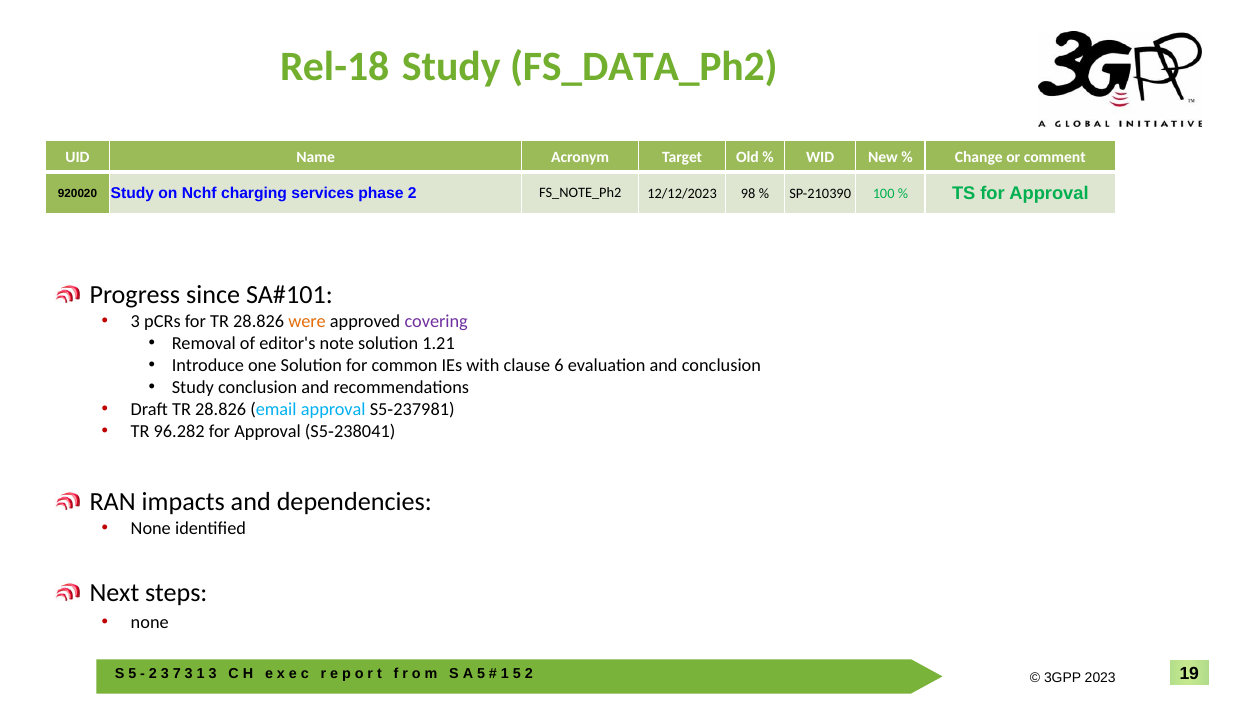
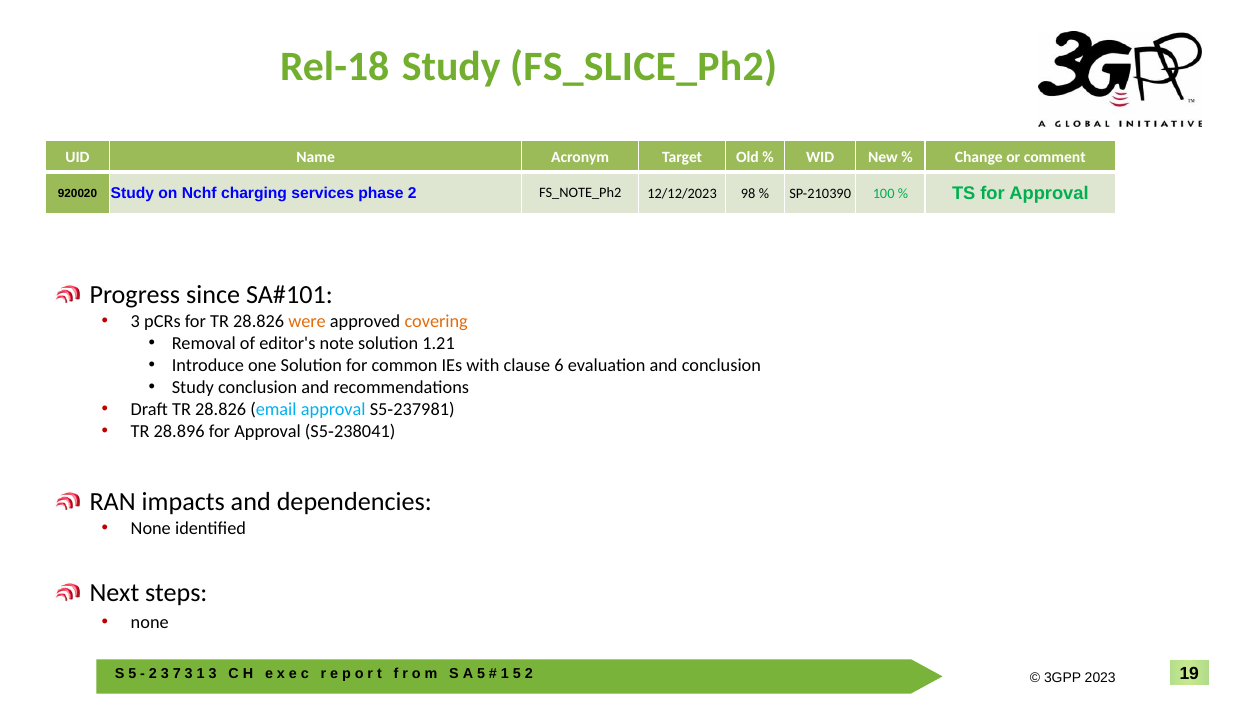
FS_DATA_Ph2: FS_DATA_Ph2 -> FS_SLICE_Ph2 (644, 67)
covering colour: purple -> orange (436, 322)
96.282: 96.282 -> 28.896 (179, 431)
